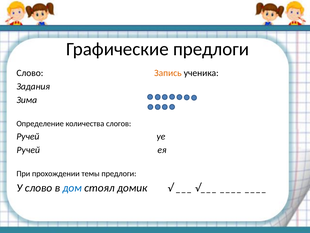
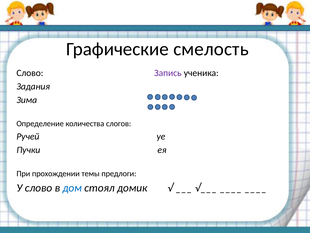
Графические предлоги: предлоги -> смелость (211, 49)
Запись colour: orange -> purple (168, 73)
Ручей: Ручей -> Пучки (28, 150)
